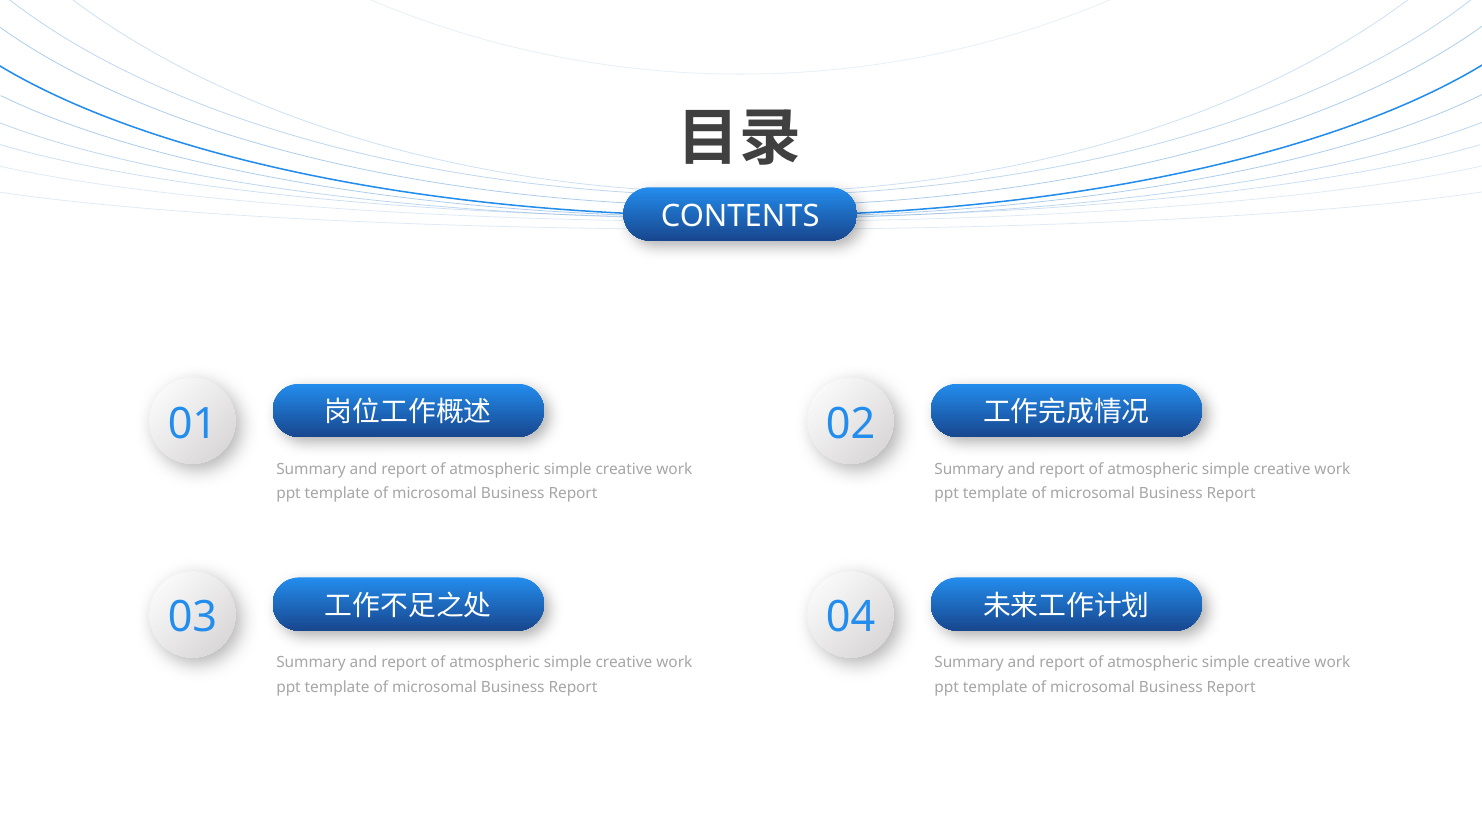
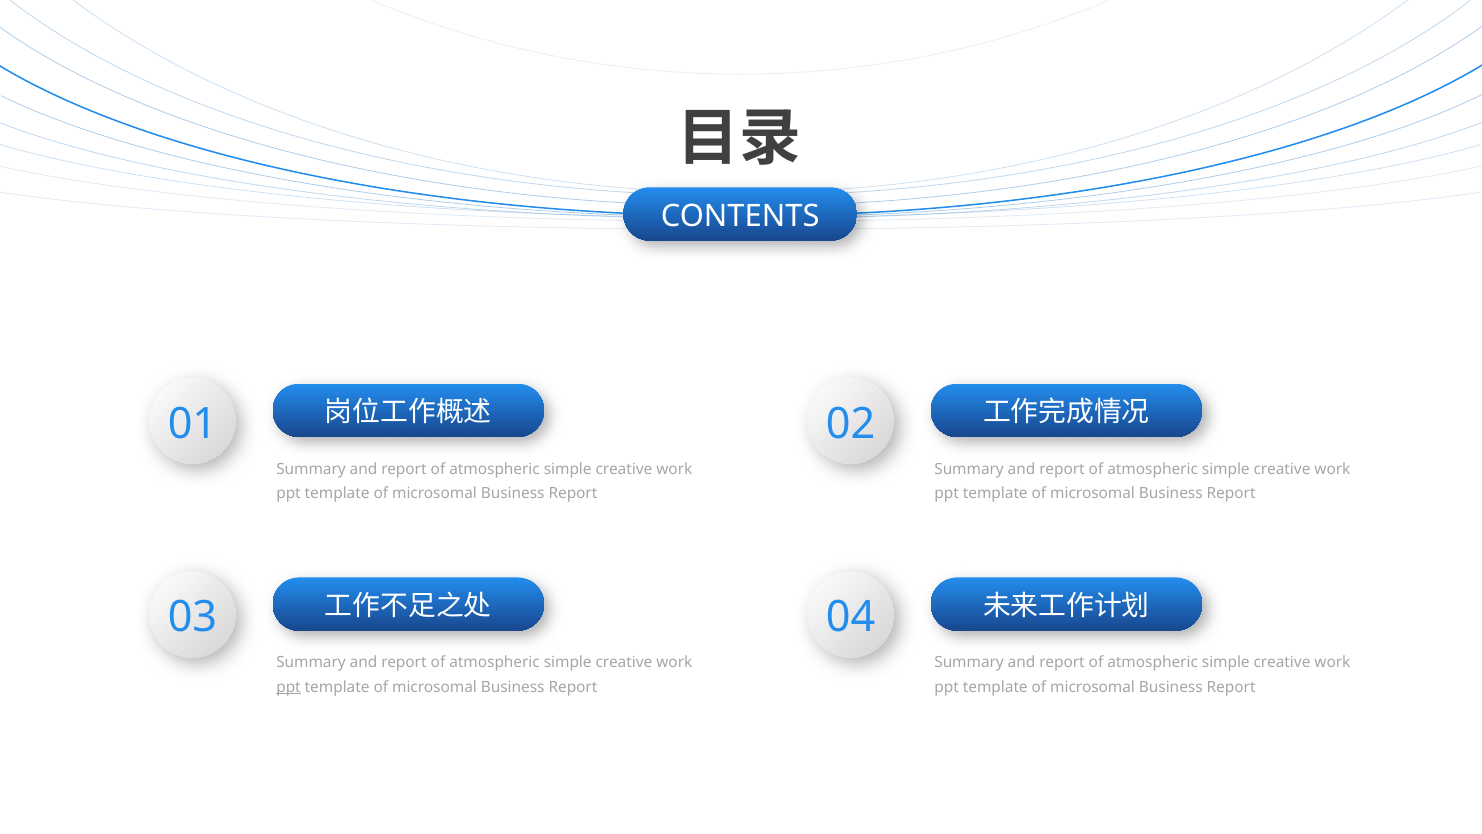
ppt underline: none -> present (289, 687)
